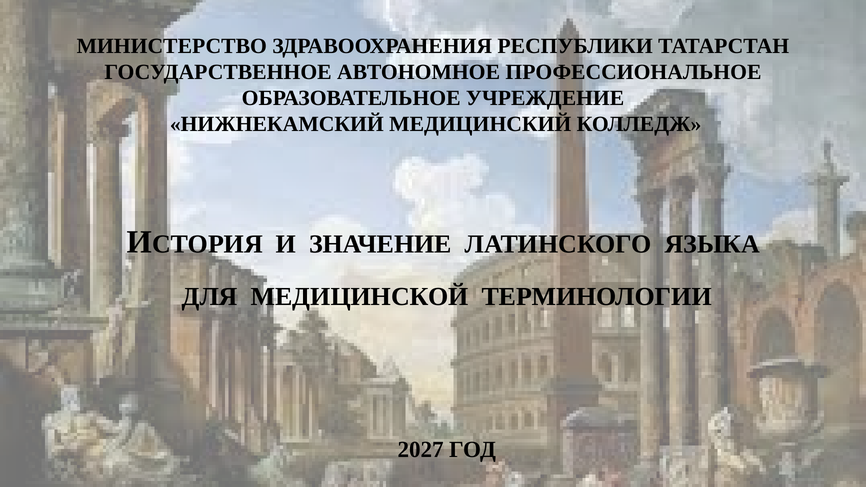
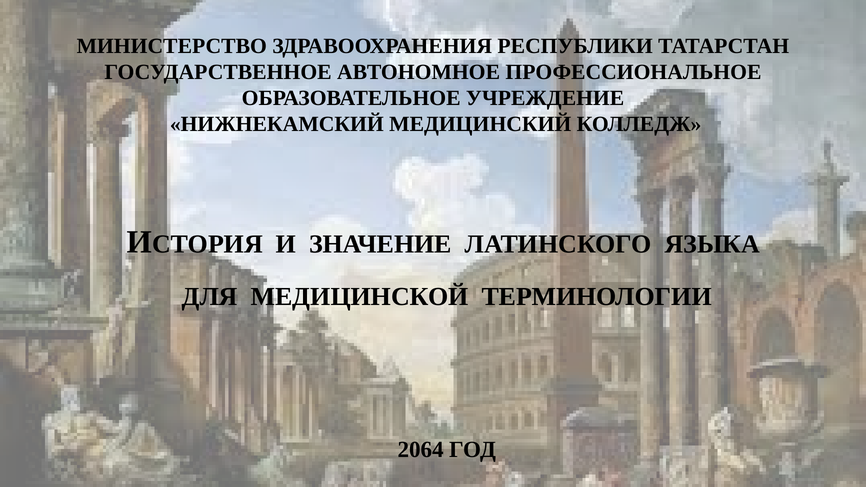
2027: 2027 -> 2064 (421, 450)
